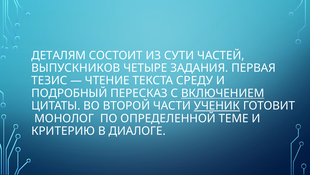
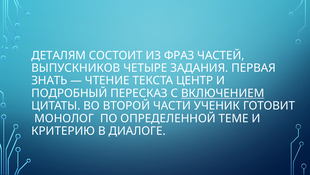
СУТИ: СУТИ -> ФРАЗ (179, 55)
ТЕЗИС: ТЕЗИС -> ЗНАТЬ (49, 80)
СРЕДУ: СРЕДУ -> ЦЕНТР (195, 80)
УЧЕНИК underline: present -> none (217, 105)
